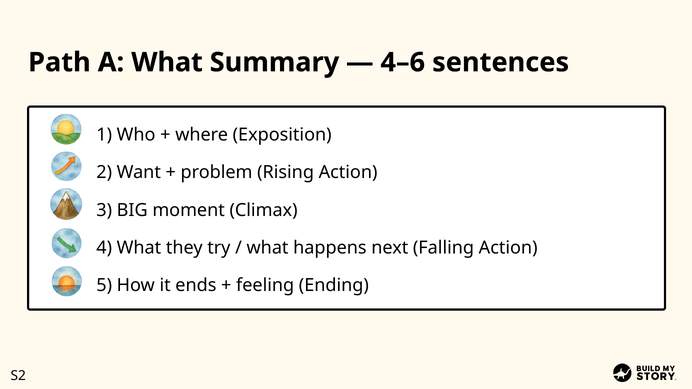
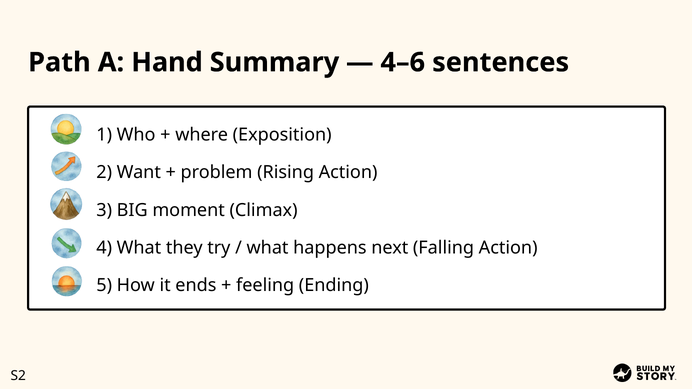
A What: What -> Hand (167, 62)
